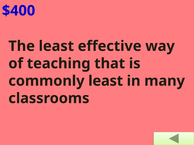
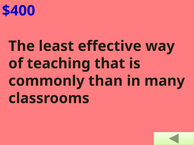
commonly least: least -> than (106, 81)
